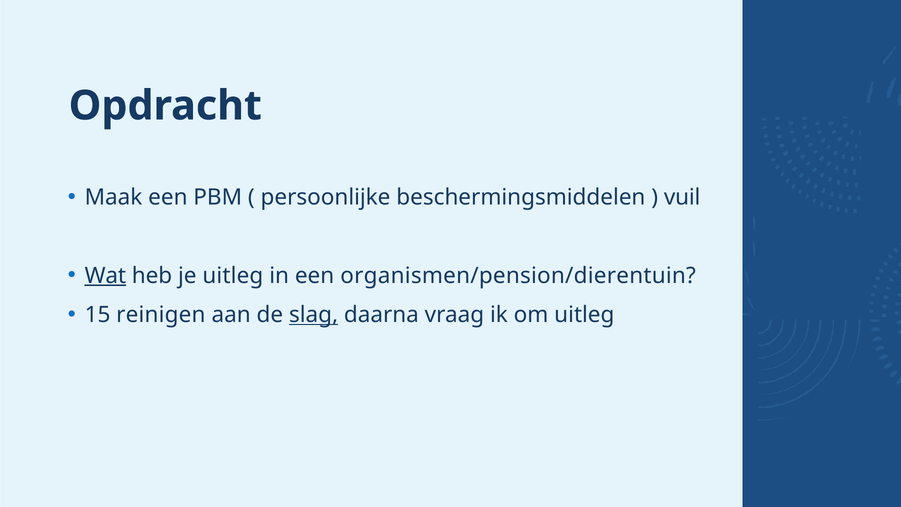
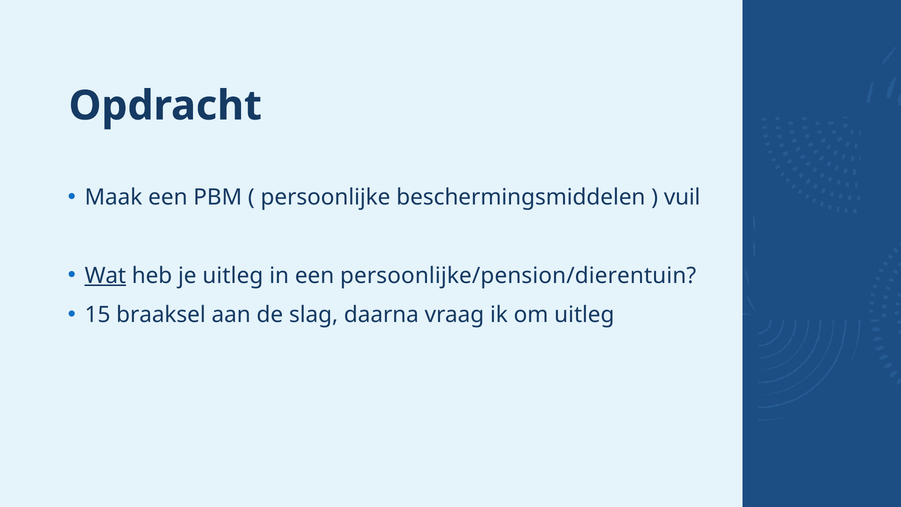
organismen/pension/dierentuin: organismen/pension/dierentuin -> persoonlijke/pension/dierentuin (518, 276)
reinigen: reinigen -> braaksel (161, 315)
slag underline: present -> none (314, 315)
